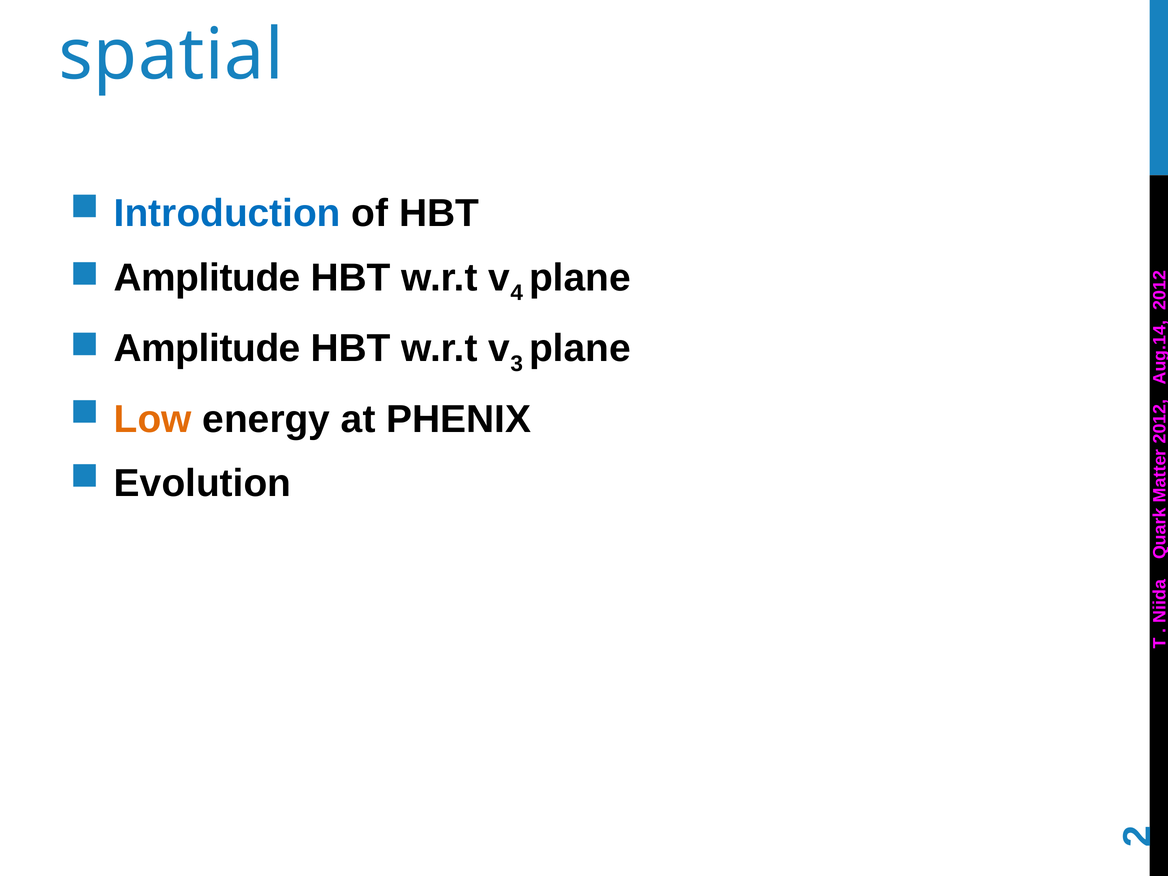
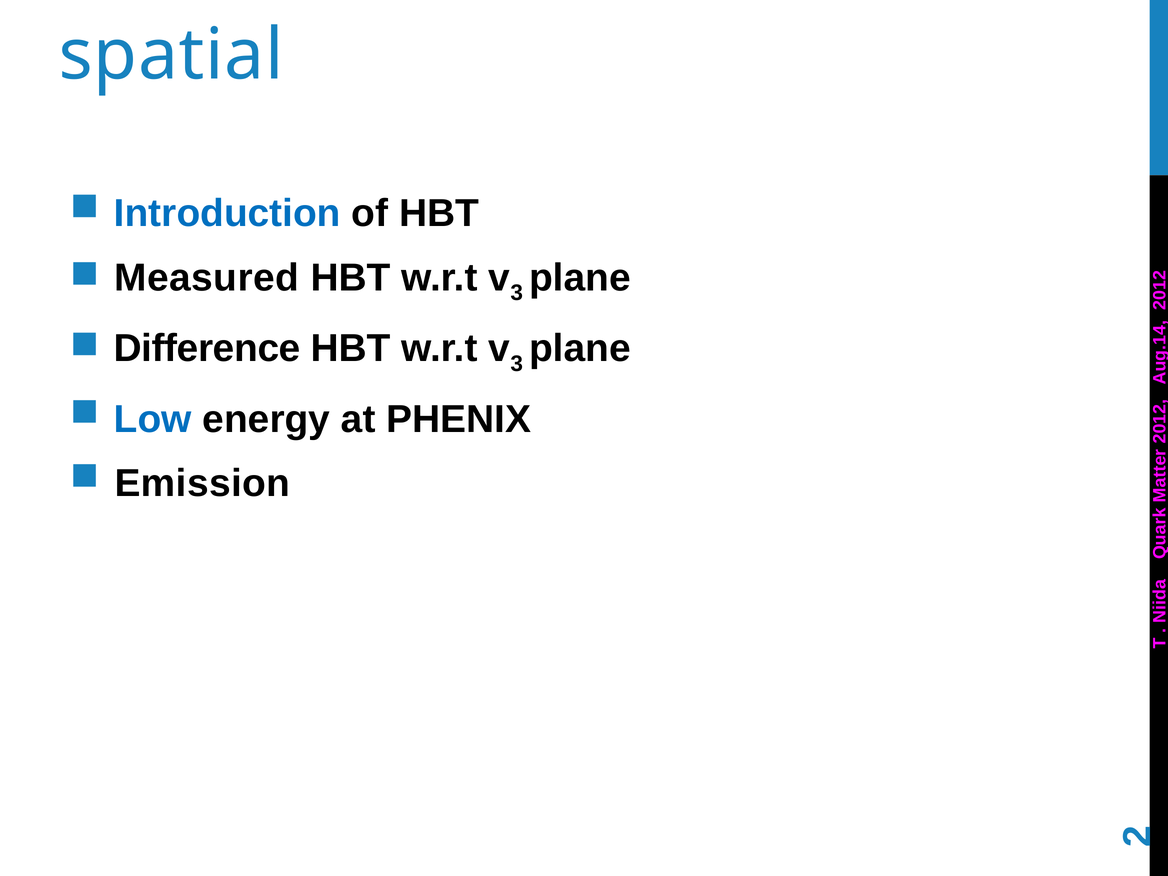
Amplitude: Amplitude -> Measured (207, 278)
4: 4 -> 3 (517, 293)
Amplitude: Amplitude -> Difference (207, 349)
Low colour: orange -> blue (153, 419)
Evolution: Evolution -> Emission (202, 483)
